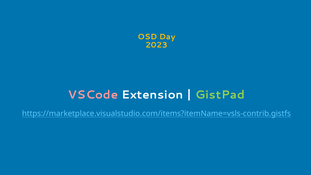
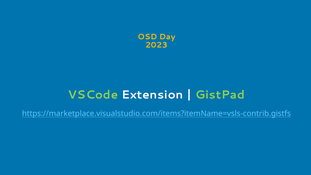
VSCode colour: pink -> light green (93, 95)
